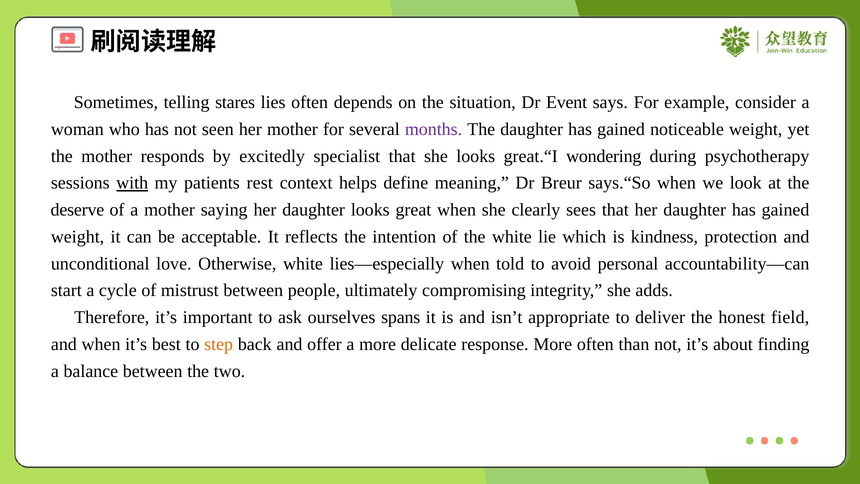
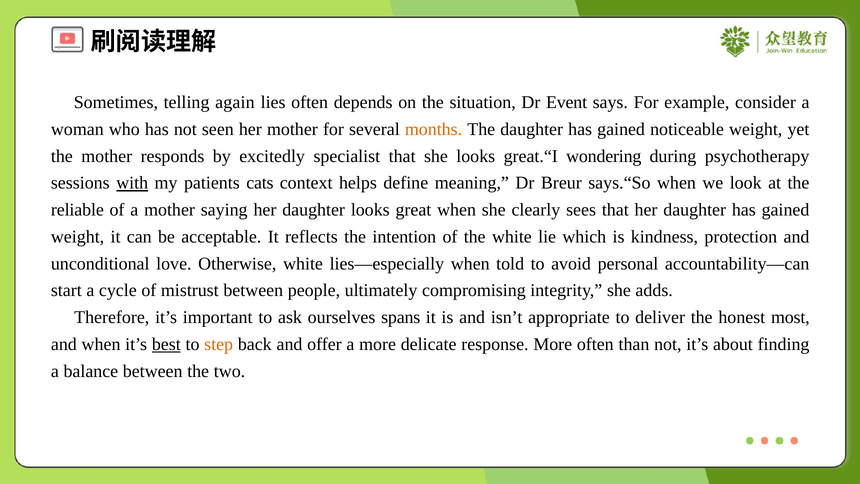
stares: stares -> again (235, 102)
months colour: purple -> orange (434, 129)
rest: rest -> cats (260, 183)
deserve: deserve -> reliable (77, 210)
field: field -> most (790, 317)
best underline: none -> present (166, 344)
